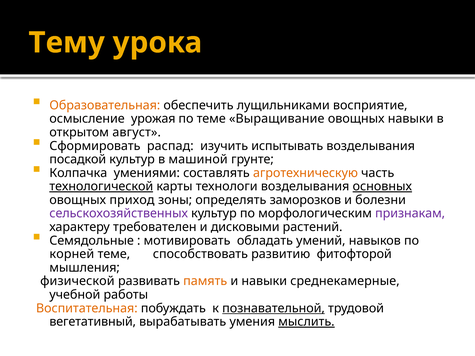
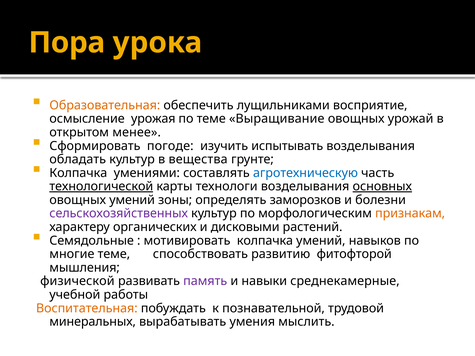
Тему: Тему -> Пора (67, 43)
овощных навыки: навыки -> урожай (411, 119)
август: август -> менее (137, 132)
распад: распад -> погоде (170, 146)
посадкой: посадкой -> обладать (78, 160)
машиной: машиной -> вещества (198, 160)
агротехническую colour: orange -> blue (305, 173)
овощных приход: приход -> умений (132, 200)
признакам colour: purple -> orange (410, 214)
требователен: требователен -> органических (155, 227)
мотивировать обладать: обладать -> колпачка (265, 241)
корней: корней -> многие (72, 254)
память colour: orange -> purple (205, 281)
познавательной underline: present -> none (274, 308)
вегетативный: вегетативный -> минеральных (93, 322)
мыслить underline: present -> none (306, 322)
